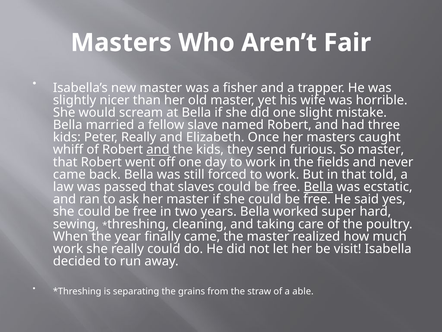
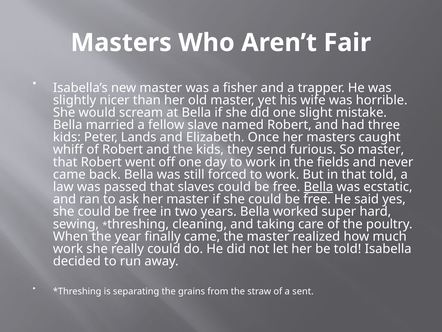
Peter Really: Really -> Lands (139, 137)
and underline: present -> none (158, 150)
be visit: visit -> told (348, 248)
able: able -> sent (303, 291)
